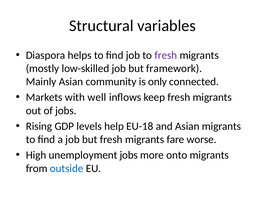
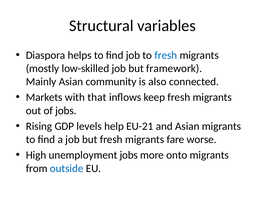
fresh colour: purple -> blue (166, 55)
only: only -> also (157, 82)
well: well -> that (97, 97)
EU-18: EU-18 -> EU-21 (140, 126)
